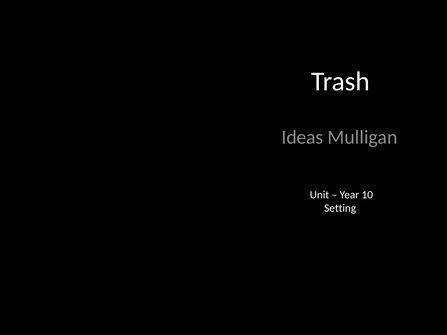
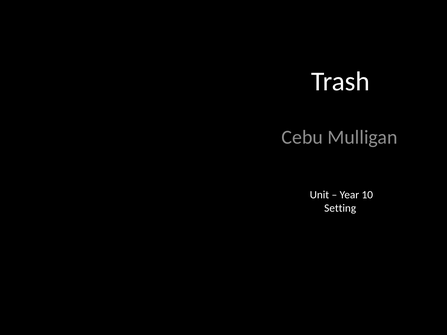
Ideas: Ideas -> Cebu (302, 137)
